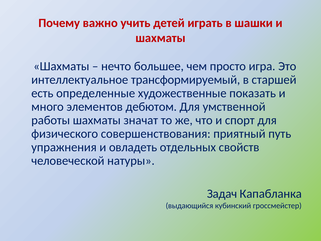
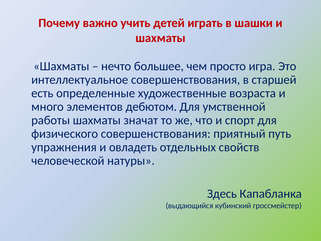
интеллектуальное трансформируемый: трансформируемый -> совершенствования (186, 80)
показать: показать -> возраста (253, 93)
Задач: Задач -> Здесь (222, 194)
